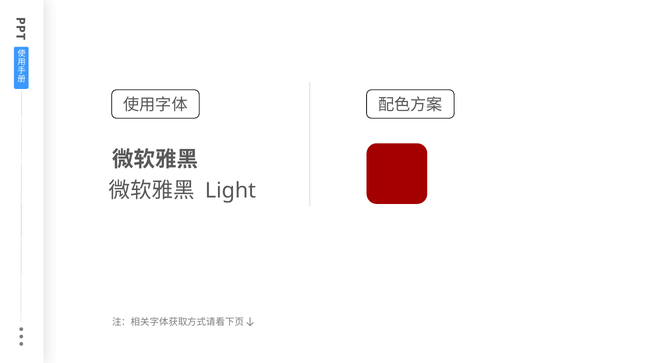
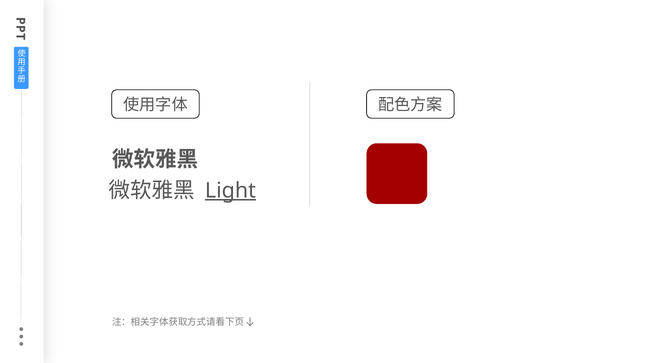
Light underline: none -> present (230, 190)
